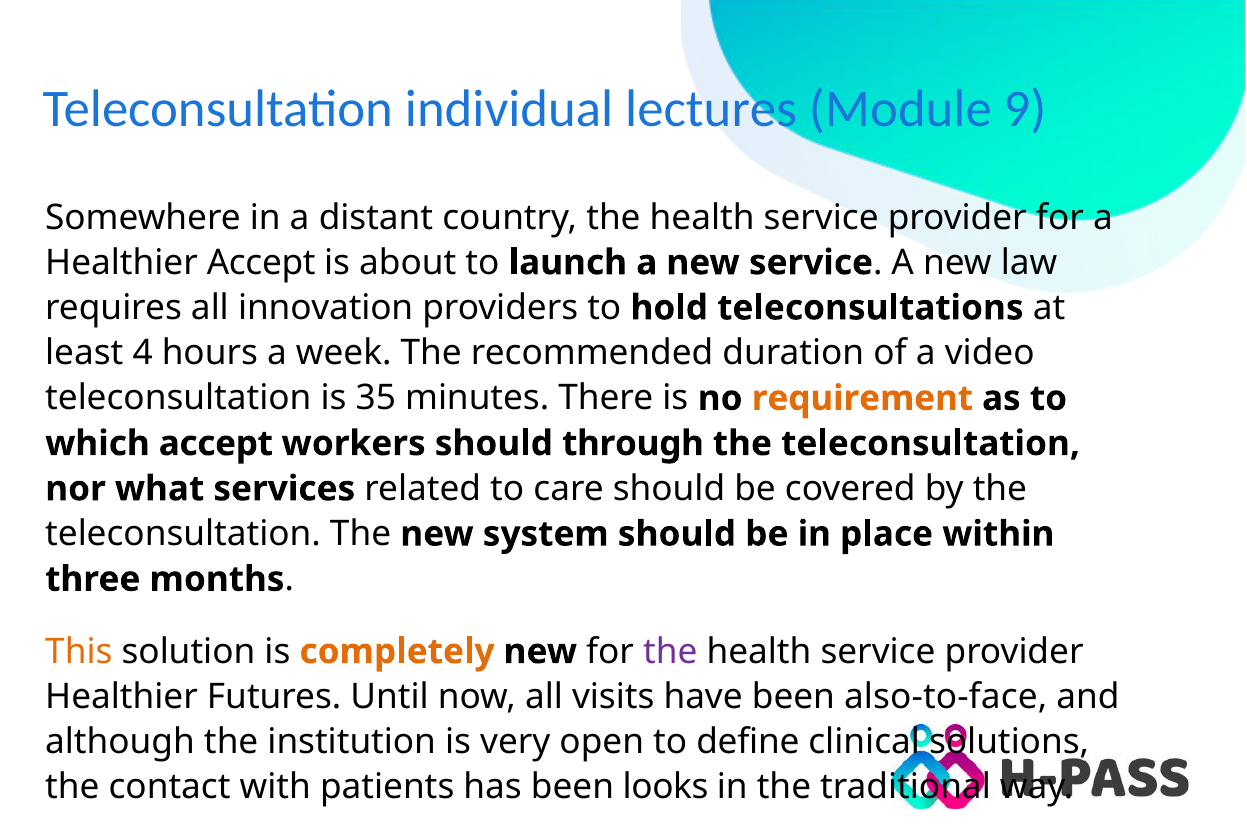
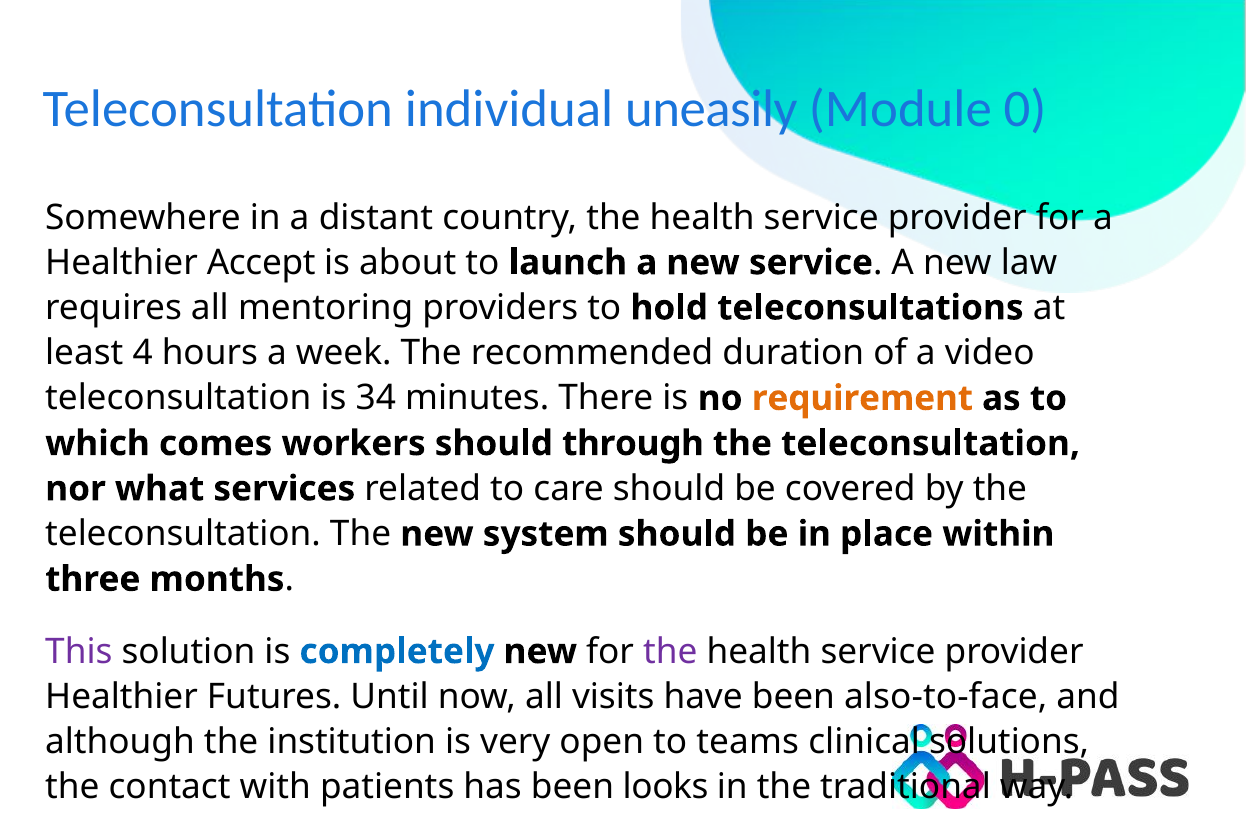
lectures: lectures -> uneasily (711, 109)
9: 9 -> 0 (1025, 109)
innovation: innovation -> mentoring (326, 308)
35: 35 -> 34 (376, 398)
which accept: accept -> comes (216, 443)
This colour: orange -> purple (79, 651)
completely colour: orange -> blue (397, 651)
define: define -> teams (748, 741)
